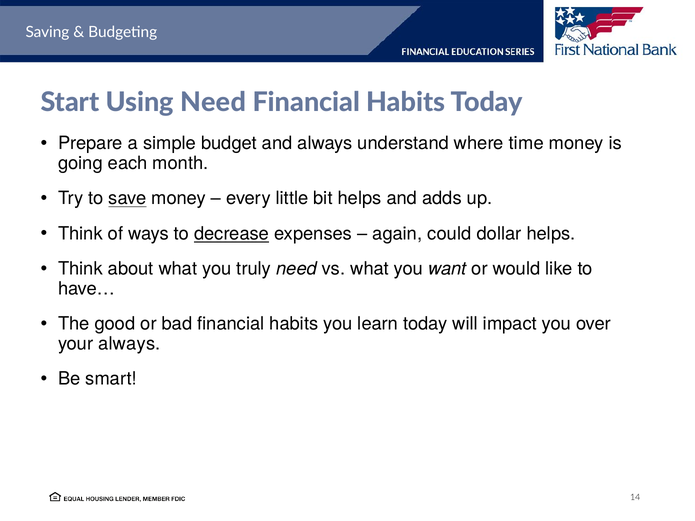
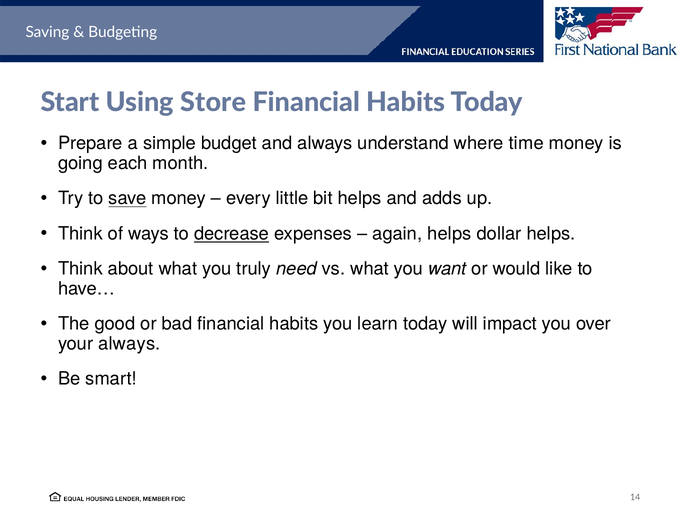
Using Need: Need -> Store (213, 102)
again could: could -> helps (449, 234)
